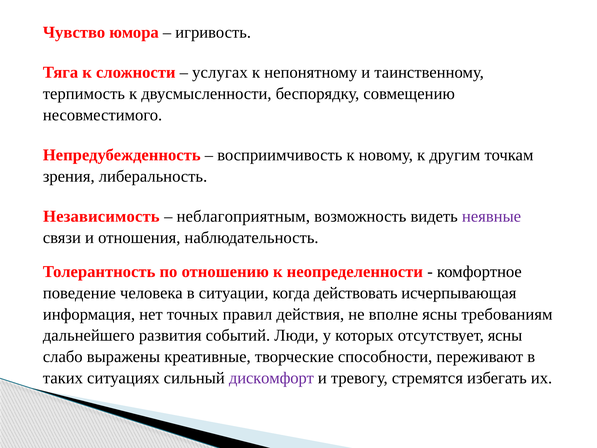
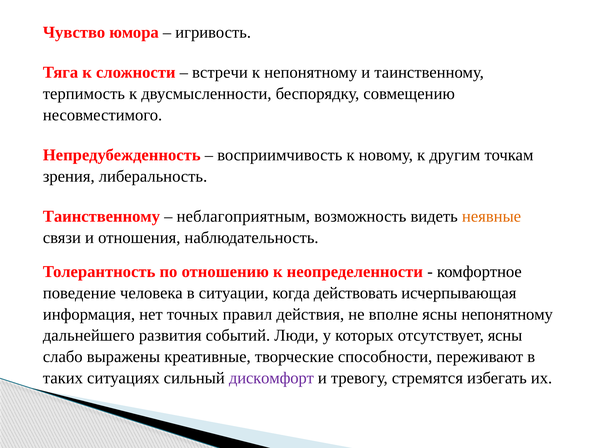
услугах: услугах -> встречи (220, 72)
Независимость: Независимость -> Таинственному (101, 216)
неявные colour: purple -> orange (492, 216)
ясны требованиям: требованиям -> непонятному (507, 314)
